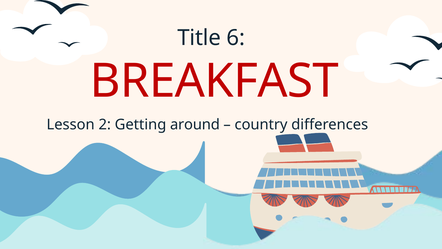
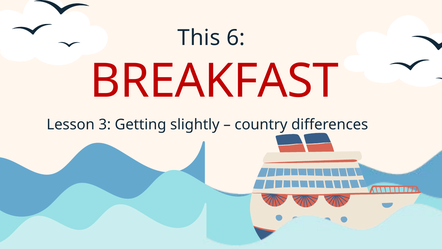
Title: Title -> This (199, 38)
2: 2 -> 3 (105, 125)
around: around -> slightly (195, 125)
